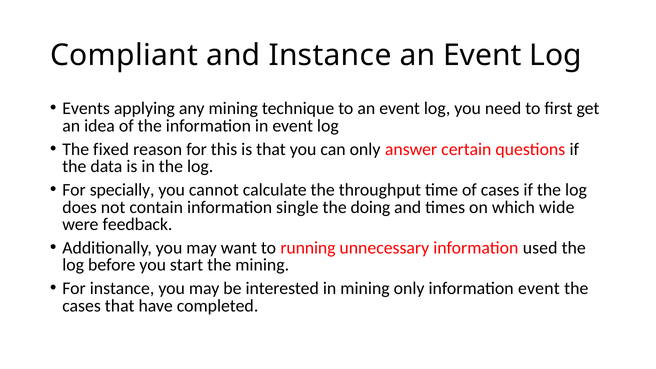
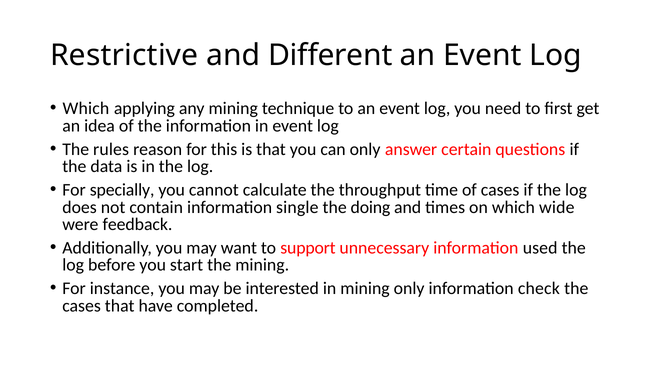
Compliant: Compliant -> Restrictive (124, 55)
and Instance: Instance -> Different (330, 55)
Events: Events -> Which (86, 109)
fixed: fixed -> rules (111, 149)
running: running -> support (308, 248)
information event: event -> check (539, 289)
